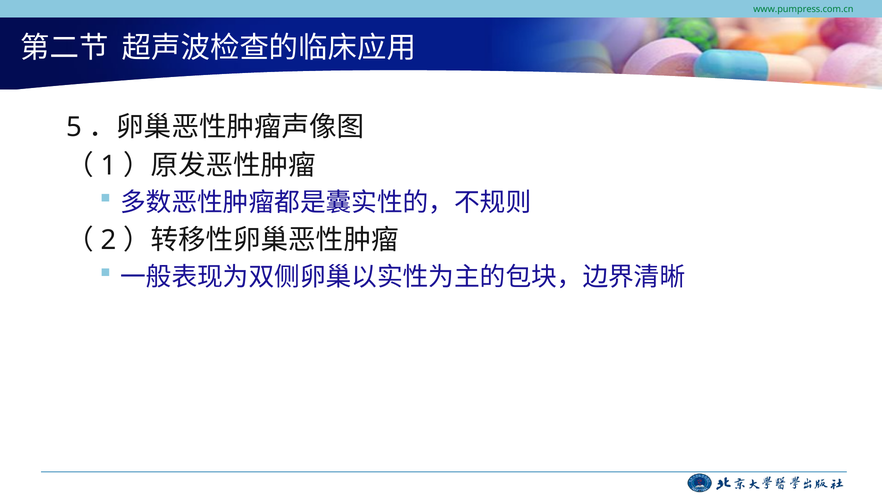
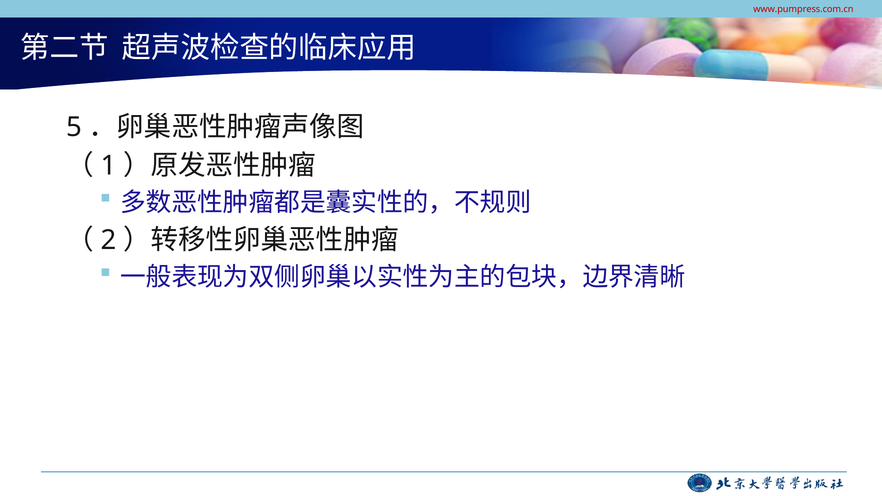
www.pumpress.com.cn colour: green -> red (803, 9)
